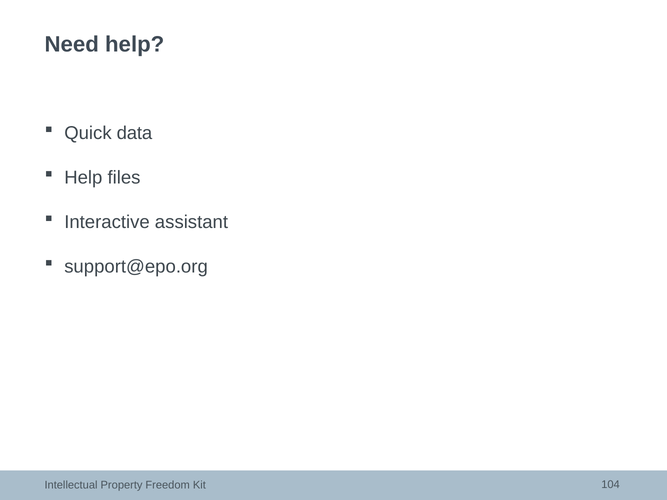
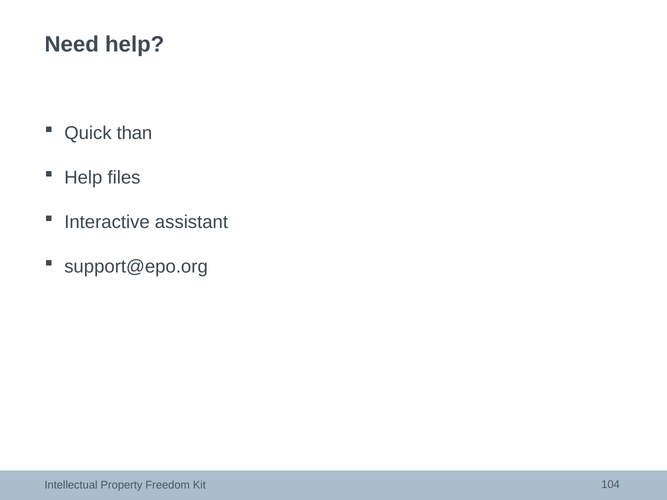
data: data -> than (134, 133)
